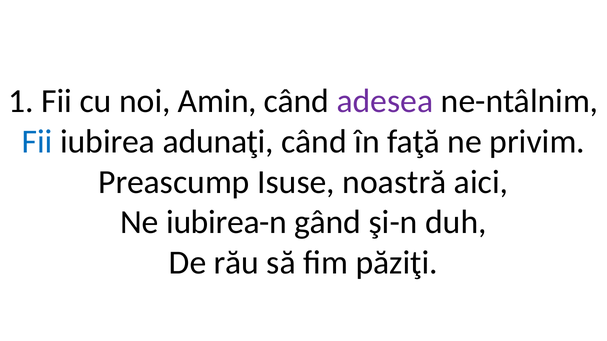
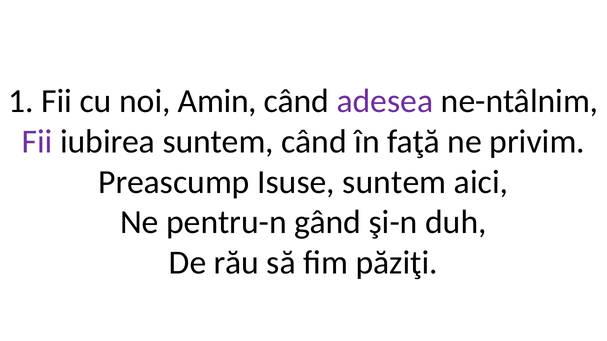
Fii colour: blue -> purple (37, 142)
iubirea adunaţi: adunaţi -> suntem (218, 142)
Isuse noastră: noastră -> suntem (394, 182)
iubirea-n: iubirea-n -> pentru-n (226, 223)
